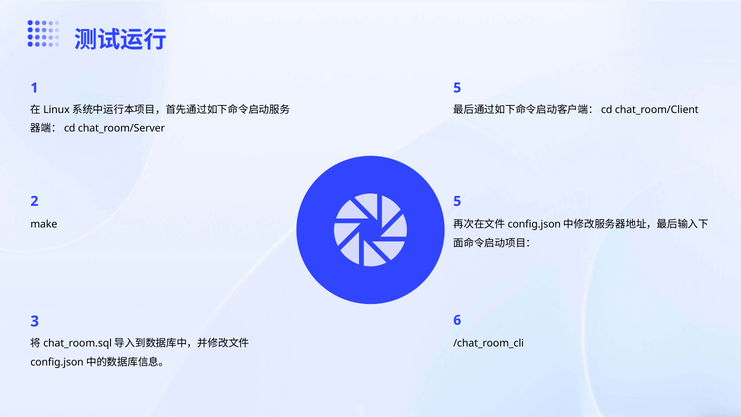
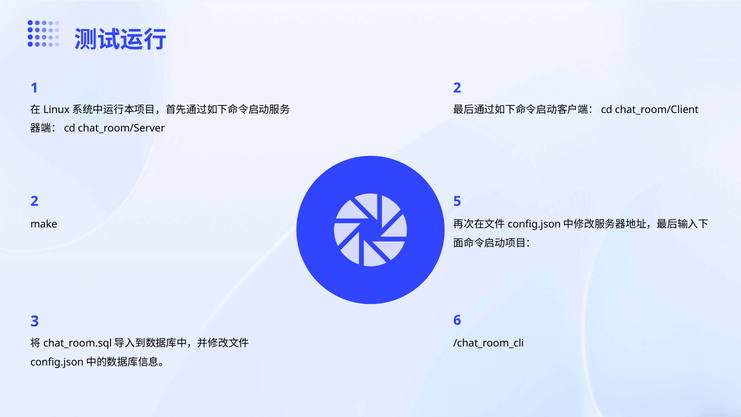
1 5: 5 -> 2 (457, 88)
